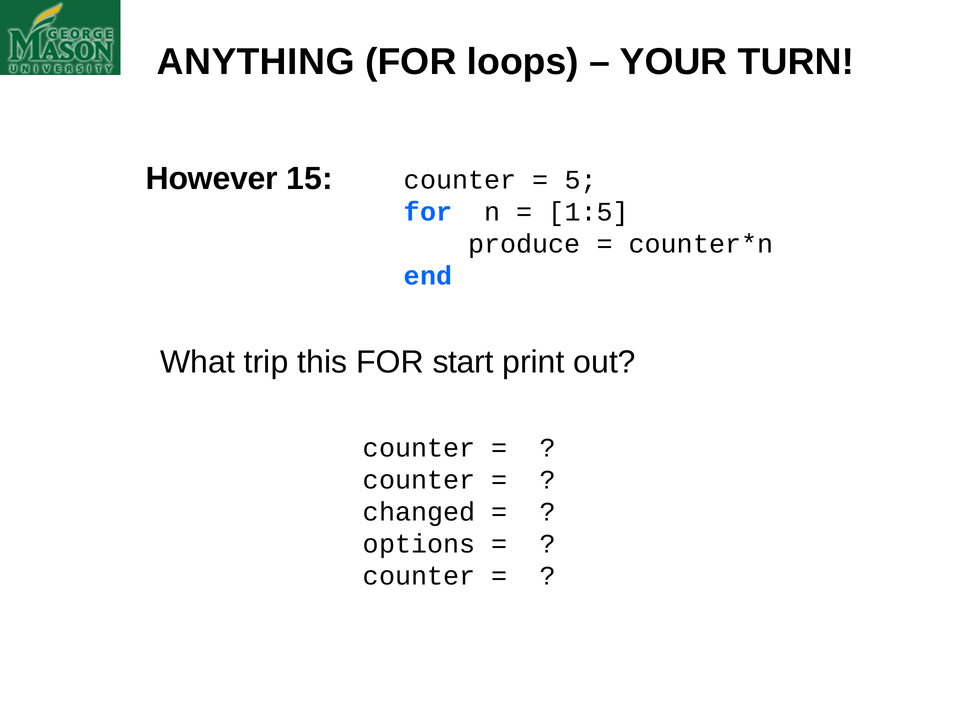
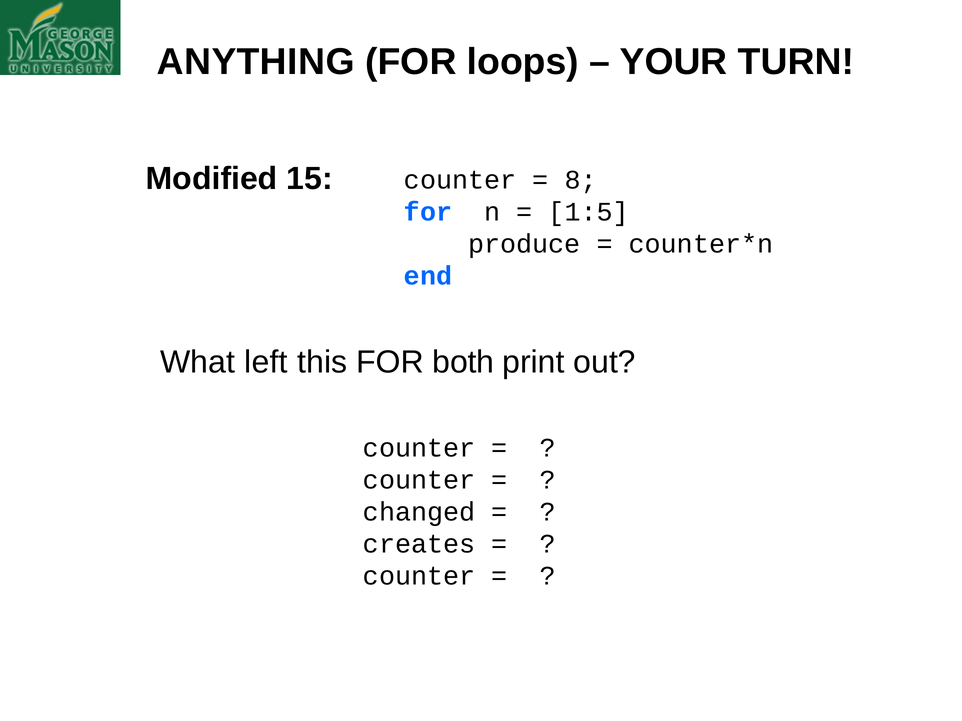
However: However -> Modified (212, 179)
5: 5 -> 8 (581, 180)
trip: trip -> left (266, 362)
start: start -> both (463, 362)
options: options -> creates (419, 544)
